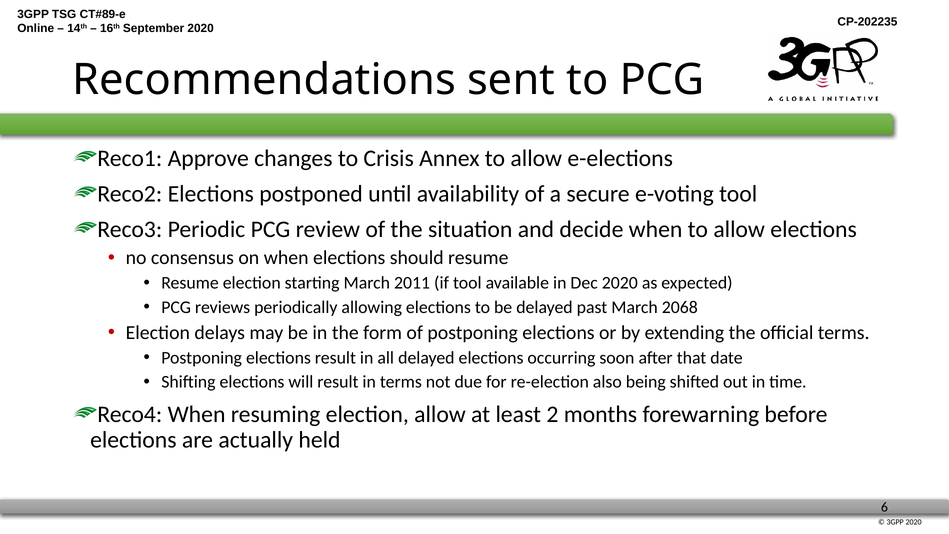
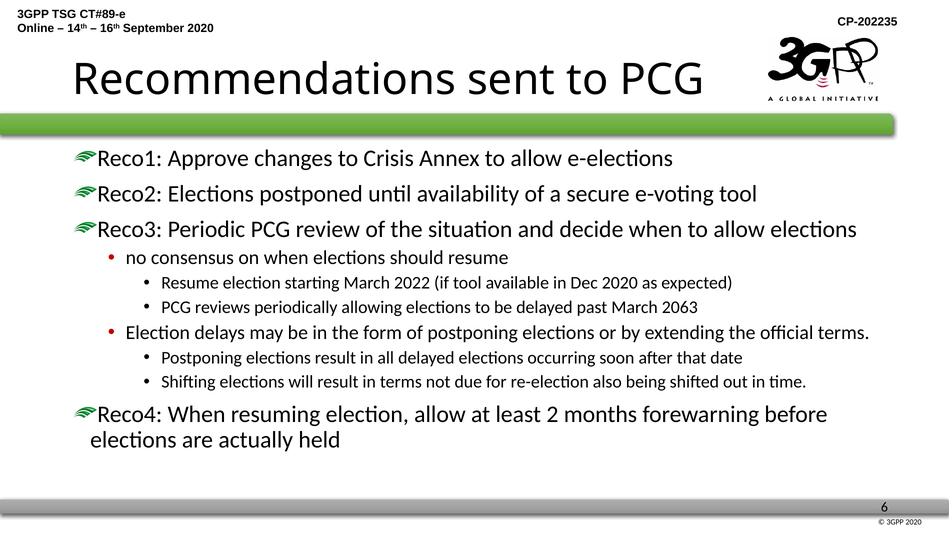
2011: 2011 -> 2022 (412, 283)
2068: 2068 -> 2063 (680, 307)
